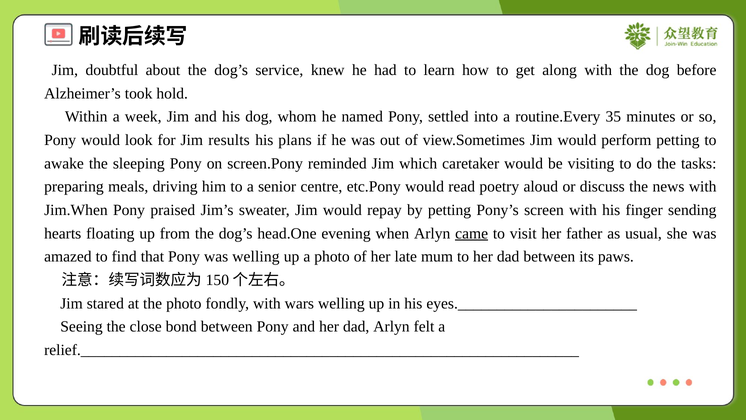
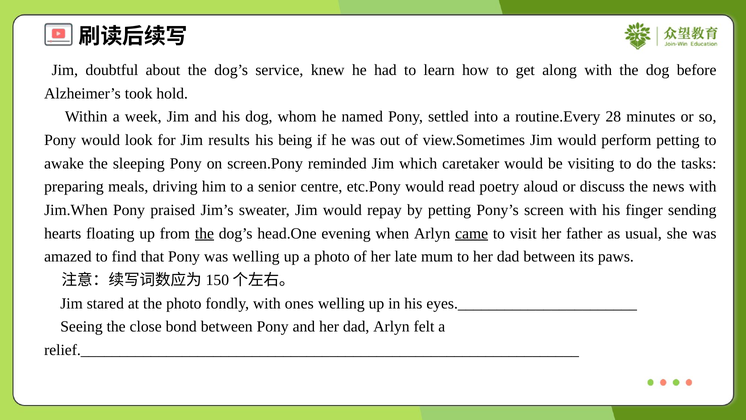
35: 35 -> 28 (613, 117)
plans: plans -> being (295, 140)
the underline: none -> present (204, 233)
wars: wars -> ones (299, 303)
